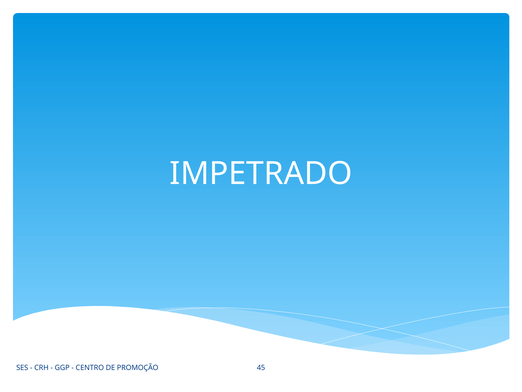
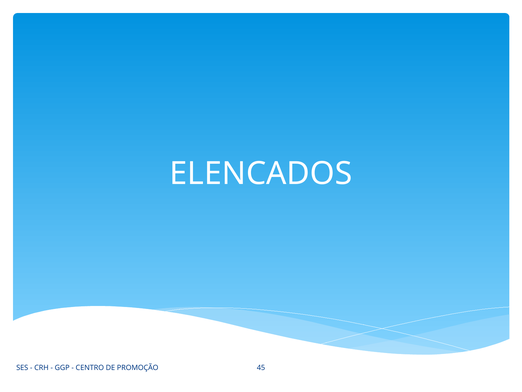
IMPETRADO: IMPETRADO -> ELENCADOS (261, 173)
